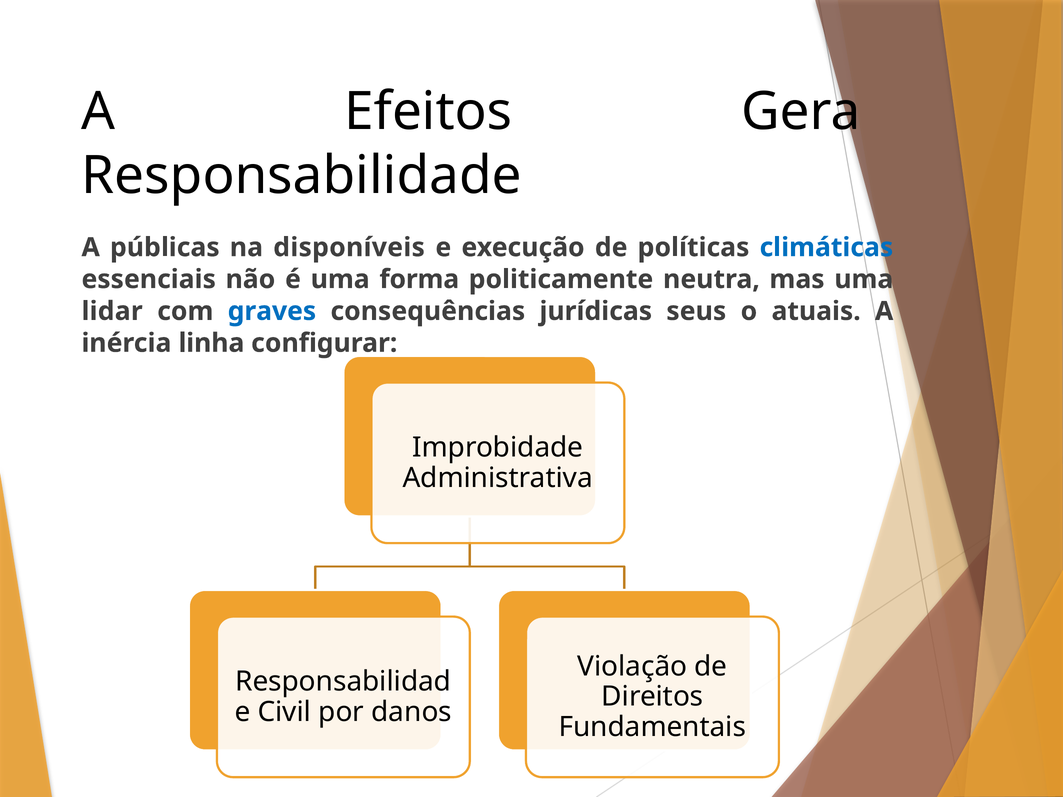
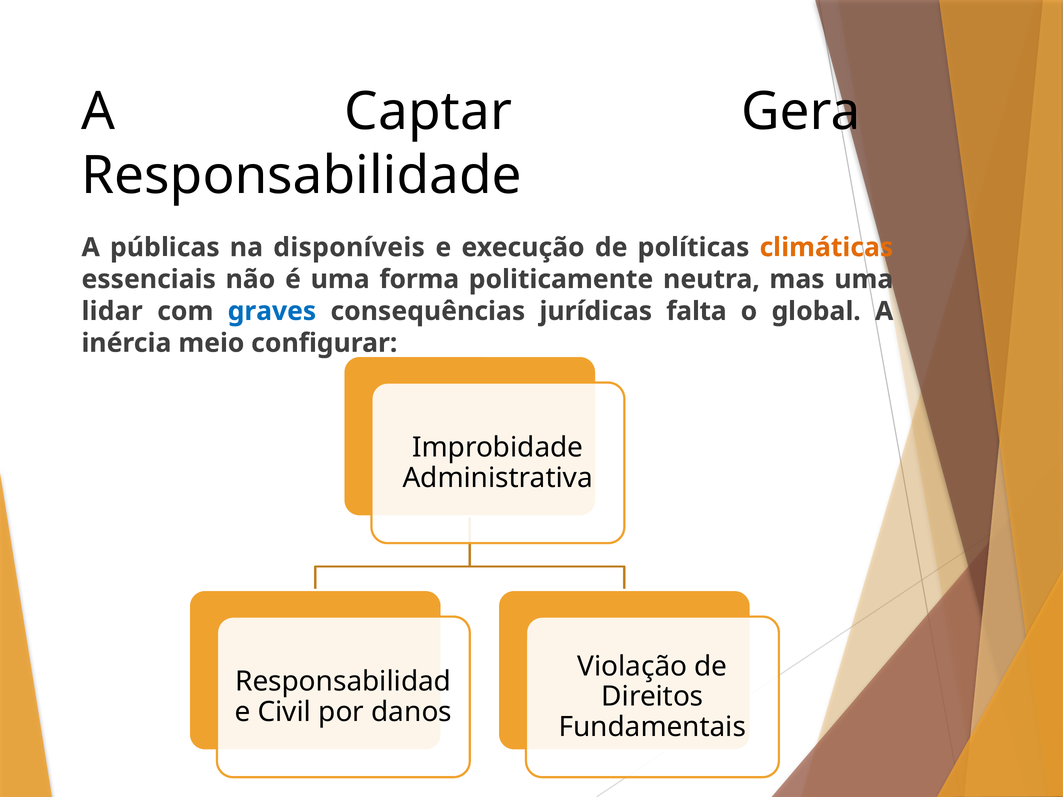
Efeitos: Efeitos -> Captar (428, 112)
climáticas colour: blue -> orange (826, 248)
seus: seus -> falta (696, 311)
atuais: atuais -> global (816, 311)
linha: linha -> meio (211, 343)
